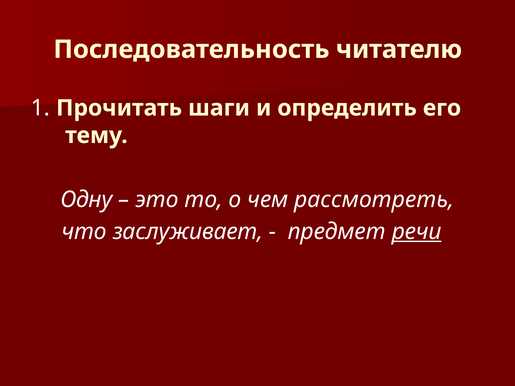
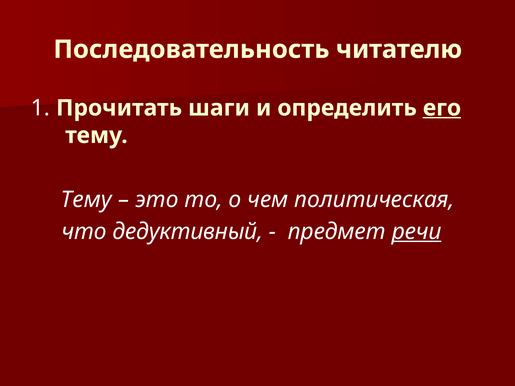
его underline: none -> present (442, 108)
Одну: Одну -> Тему (86, 200)
рассмотреть: рассмотреть -> политическая (374, 200)
заслуживает: заслуживает -> дедуктивный (188, 232)
